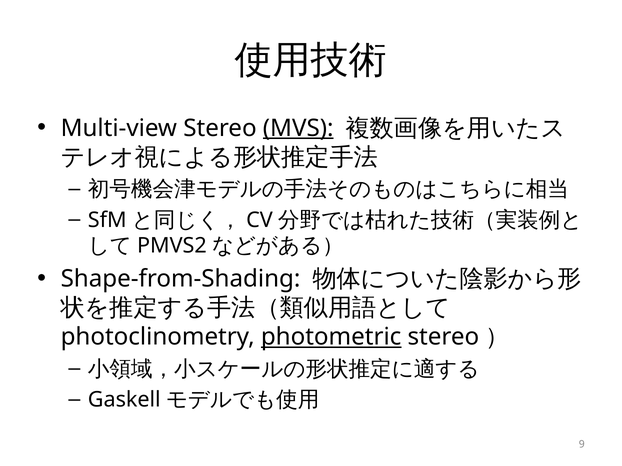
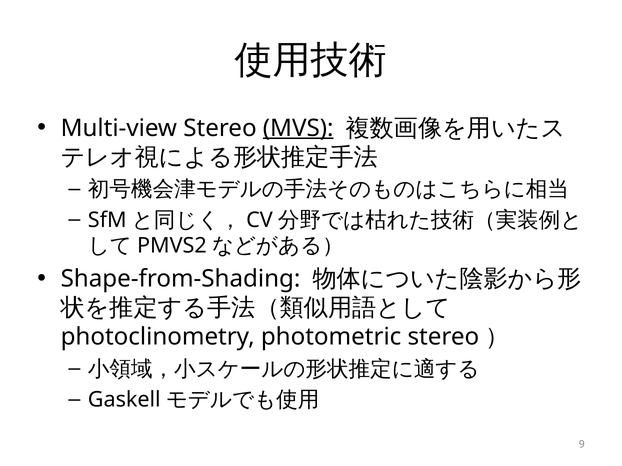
photometric underline: present -> none (331, 337)
